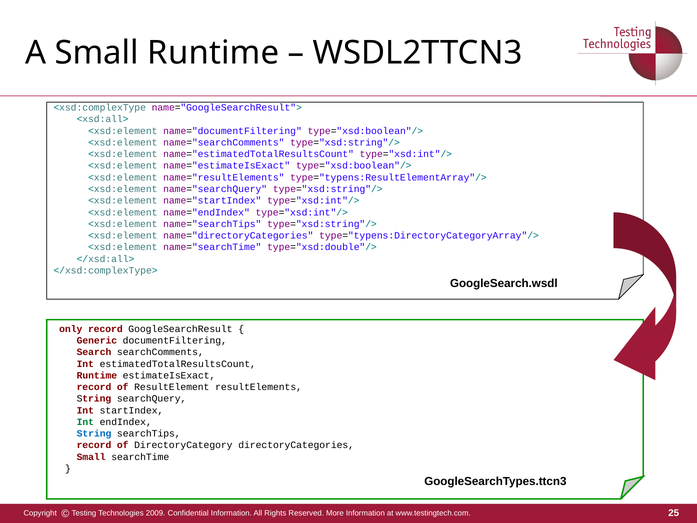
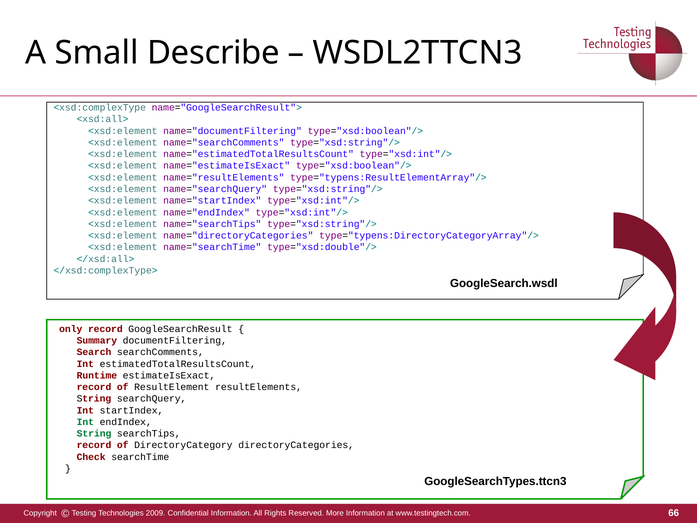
Small Runtime: Runtime -> Describe (214, 53)
Generic: Generic -> Summary (97, 340)
String colour: blue -> green (94, 433)
Small: Small -> Check (91, 457)
25: 25 -> 66 (674, 513)
